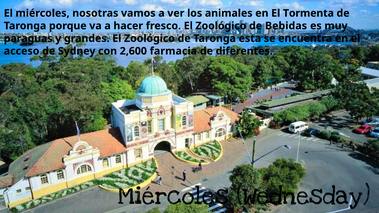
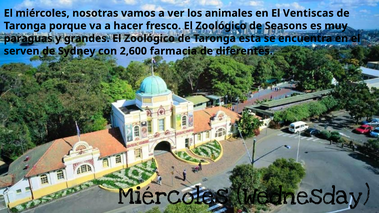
Tormenta: Tormenta -> Ventiscas (308, 13)
Bebidas: Bebidas -> Seasons (286, 26)
acceso: acceso -> serven (22, 51)
